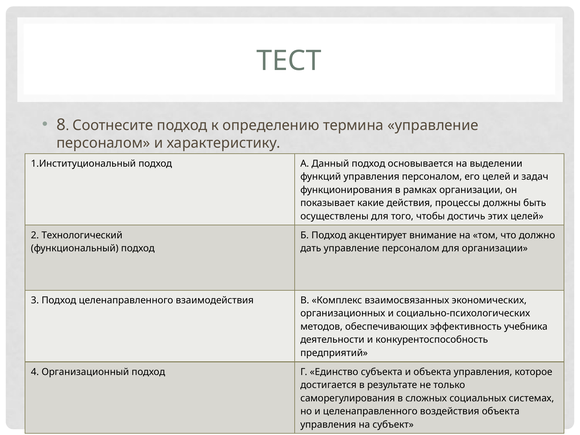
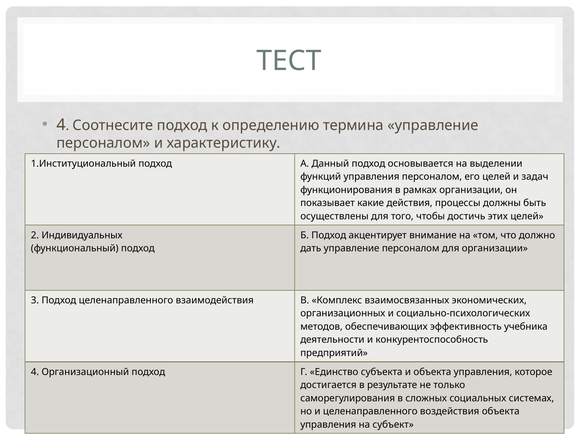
8: 8 -> 4 (61, 125)
Технологический: Технологический -> Индивидуальных (82, 235)
